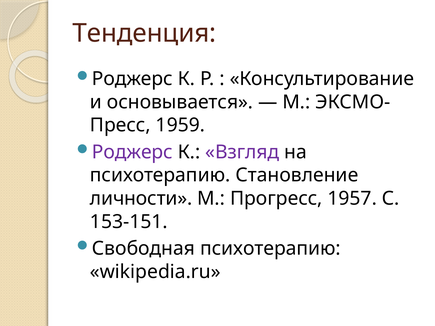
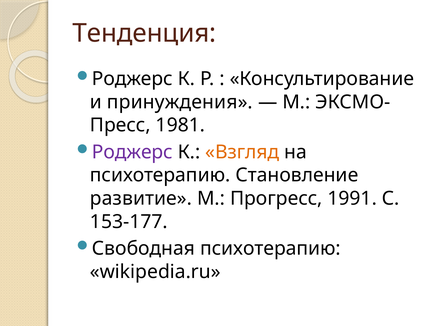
основывается: основывается -> принуждения (180, 102)
1959: 1959 -> 1981 (180, 125)
Взгляд colour: purple -> orange (242, 152)
личности: личности -> развитие (141, 199)
1957: 1957 -> 1991 (352, 199)
153-151: 153-151 -> 153-177 (129, 222)
